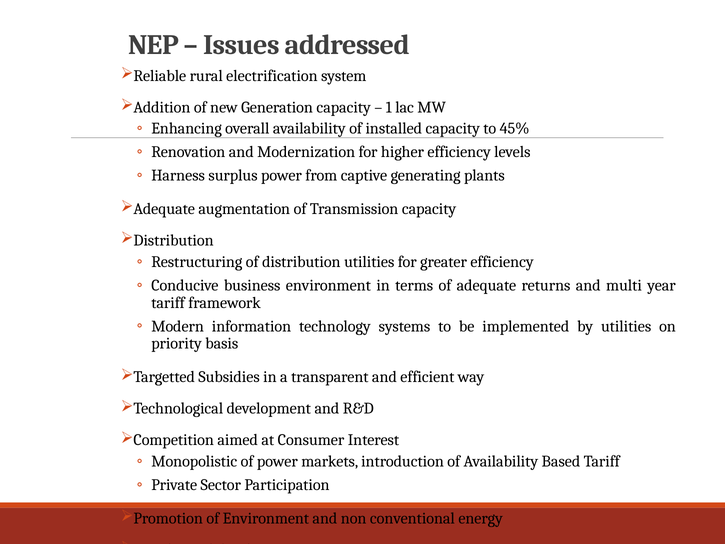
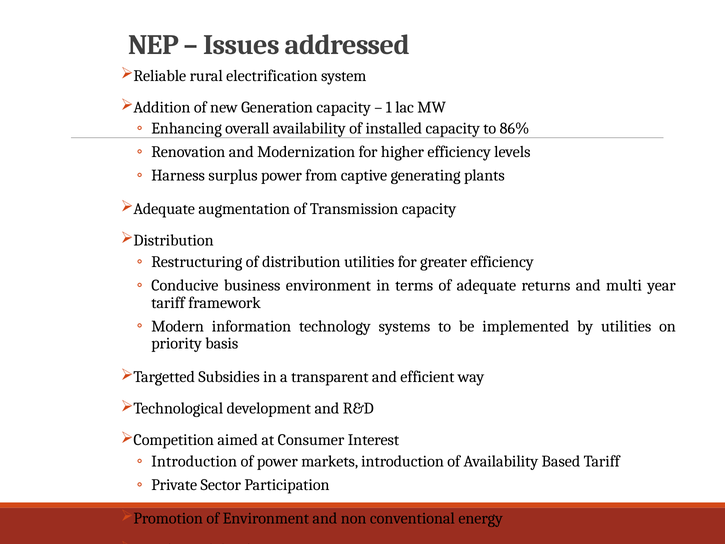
45%: 45% -> 86% (515, 129)
Monopolistic: Monopolistic -> Introduction (194, 461)
